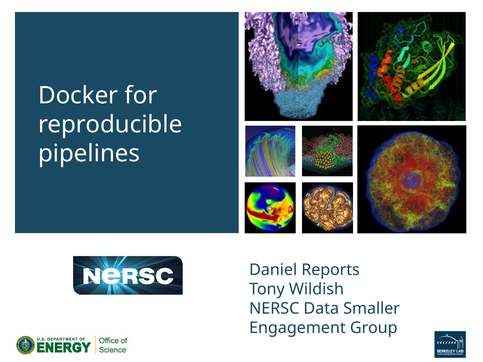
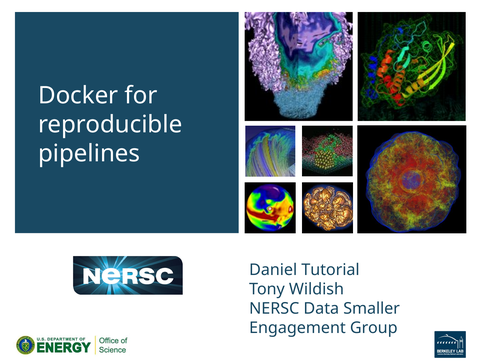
Reports: Reports -> Tutorial (330, 270)
